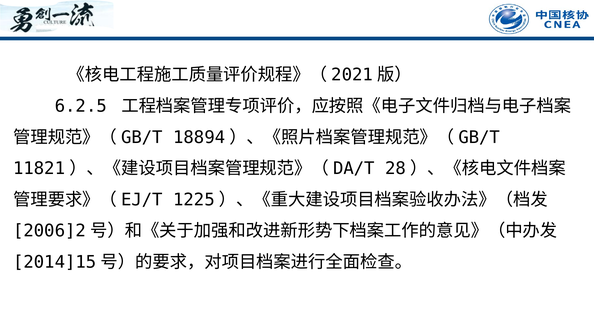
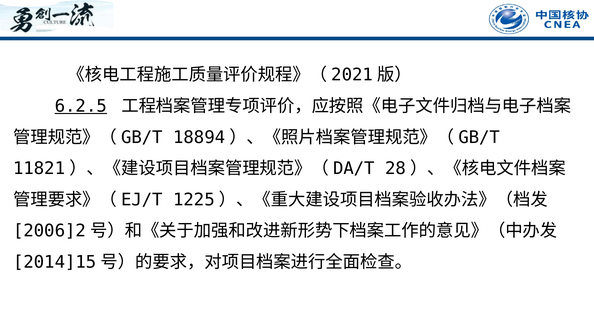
6.2.5 underline: none -> present (81, 106)
